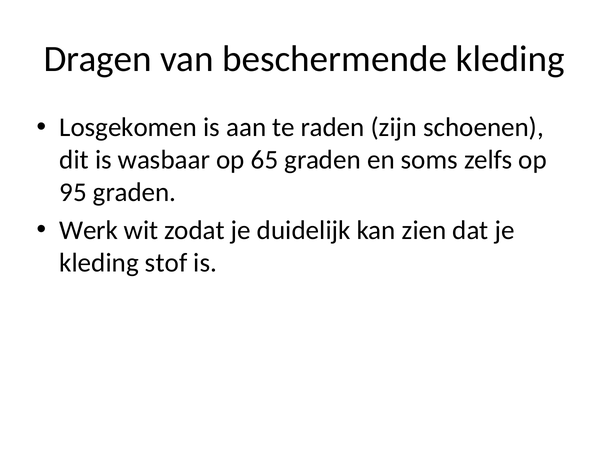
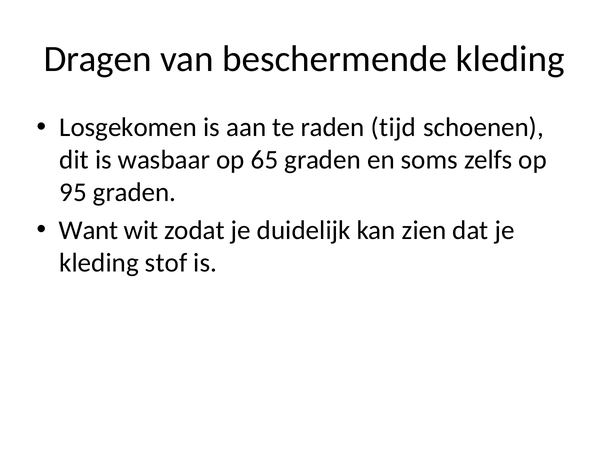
zijn: zijn -> tijd (394, 128)
Werk: Werk -> Want (89, 231)
